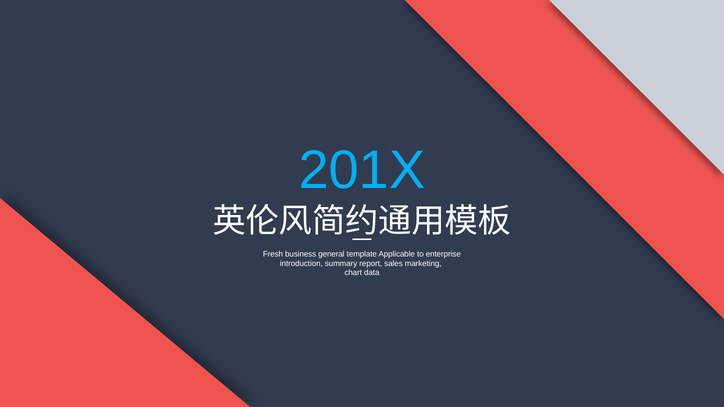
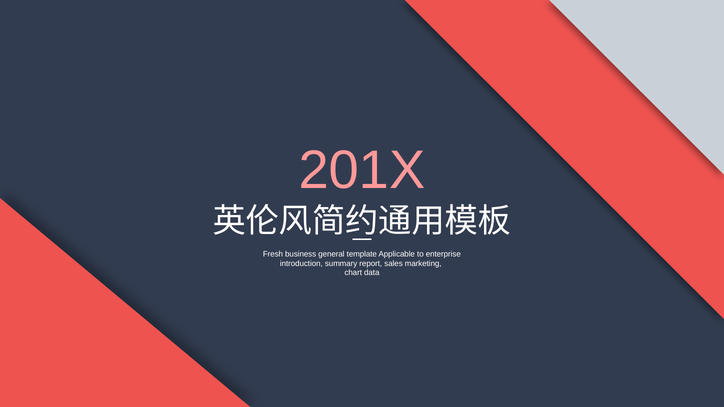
201X colour: light blue -> pink (362, 170)
